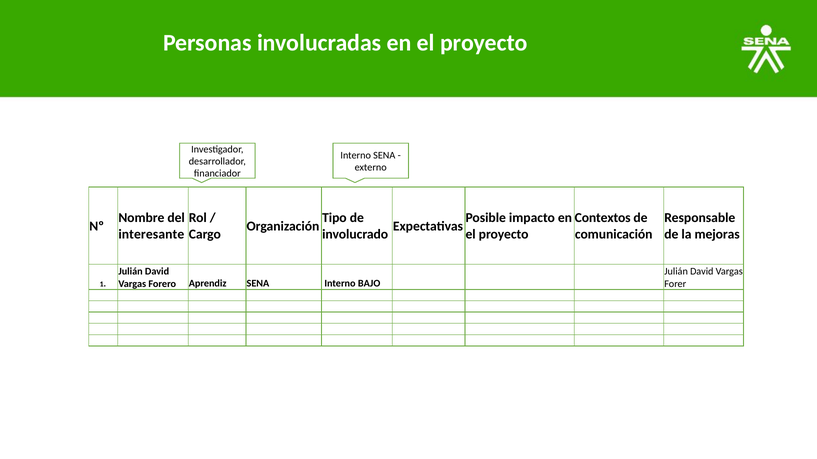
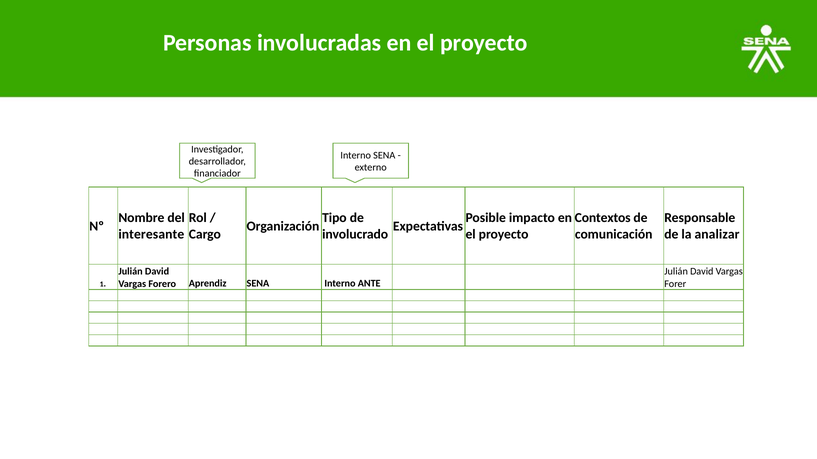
mejoras: mejoras -> analizar (717, 235)
BAJO: BAJO -> ANTE (369, 284)
